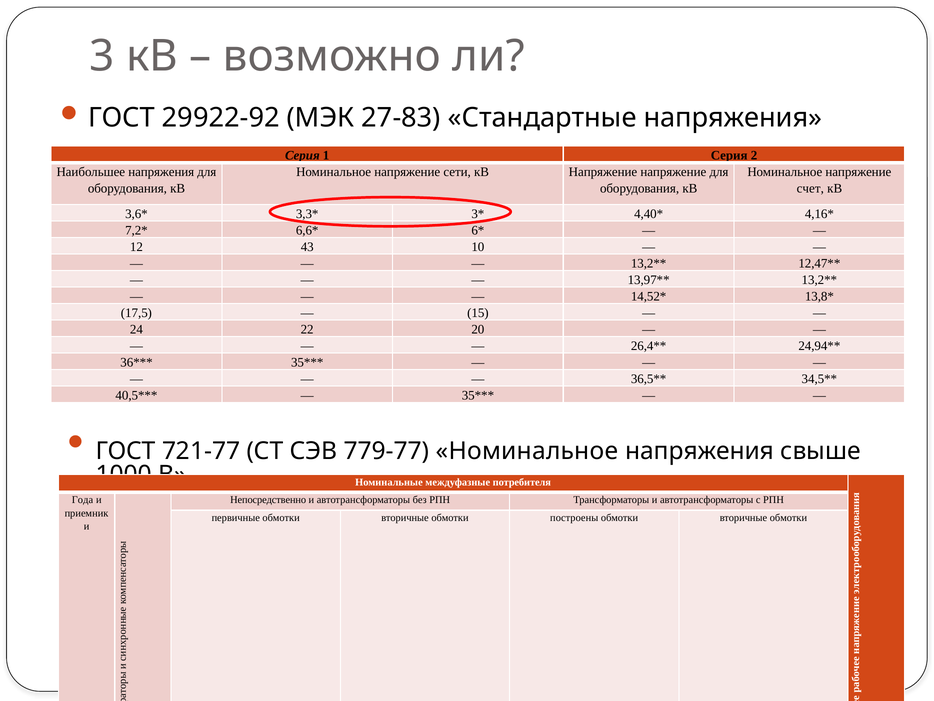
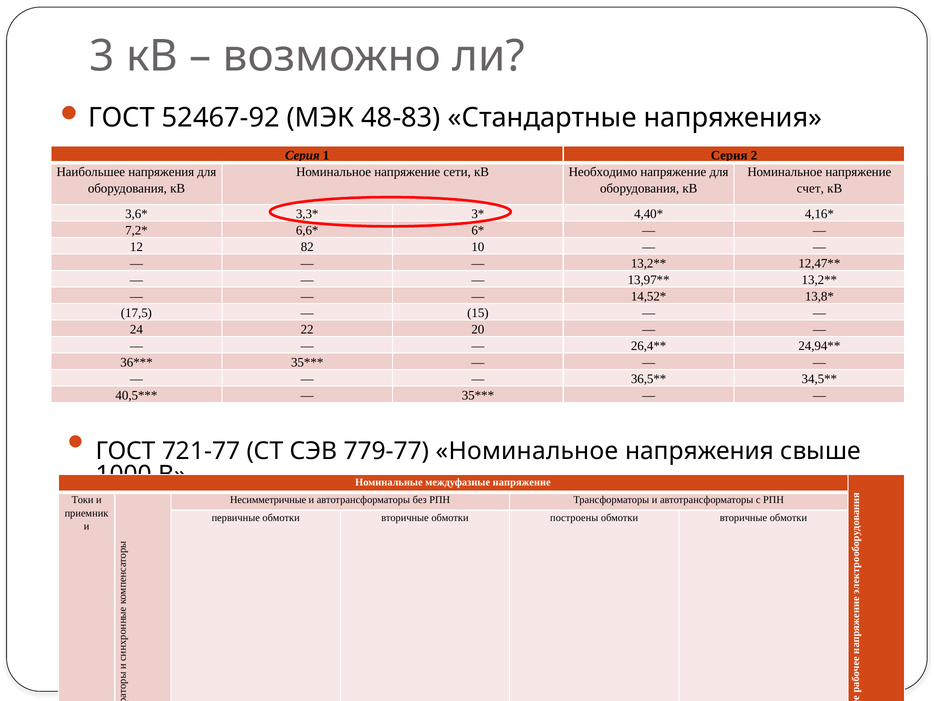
29922-92: 29922-92 -> 52467-92 (221, 118)
27-83: 27-83 -> 48-83 (401, 118)
кВ Напряжение: Напряжение -> Необходимо (603, 172)
43: 43 -> 82 (307, 247)
междуфазные потребителя: потребителя -> напряжение (522, 482)
Года: Года -> Токи (83, 500)
Непосредственно: Непосредственно -> Несимметричные (268, 500)
